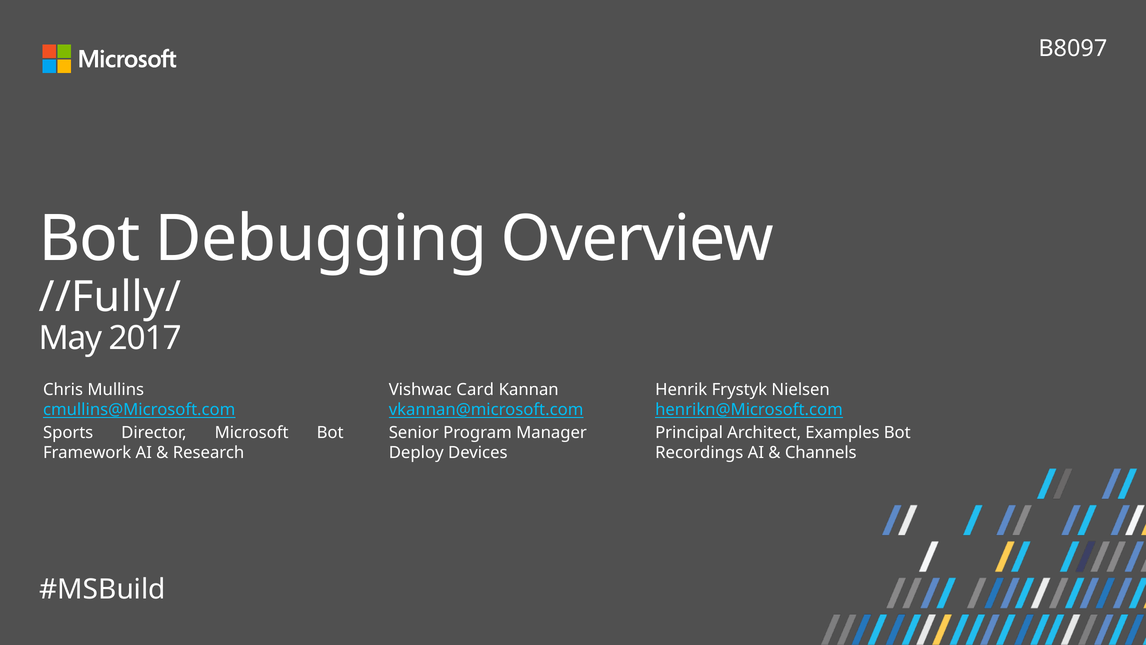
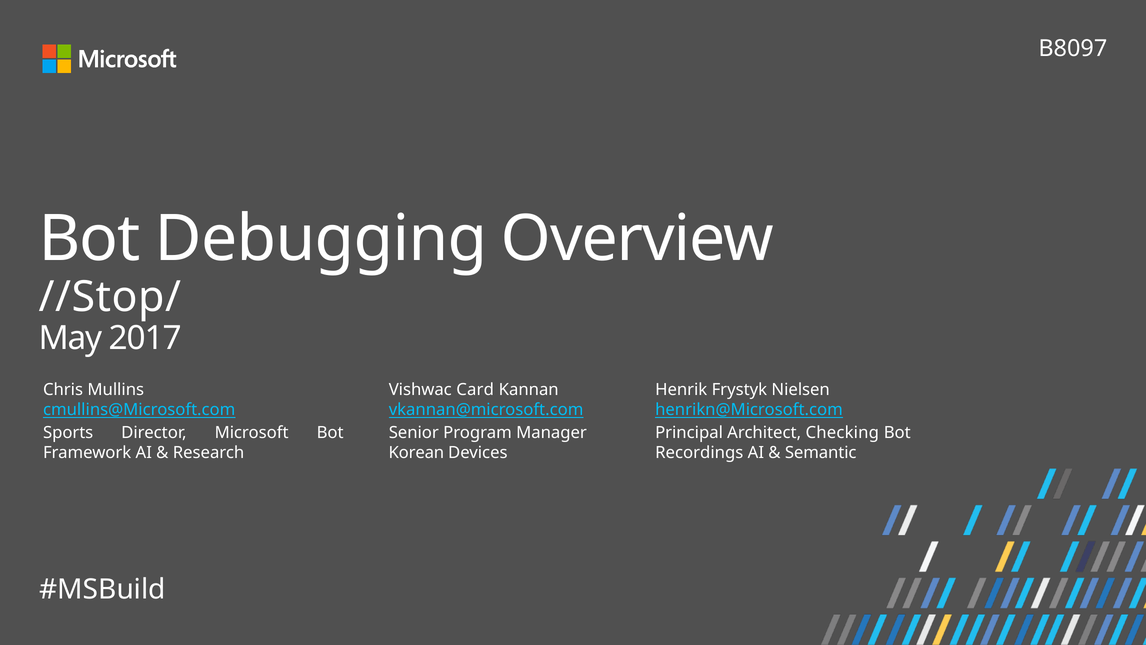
//Fully/: //Fully/ -> //Stop/ (110, 297)
Examples: Examples -> Checking (842, 432)
Deploy: Deploy -> Korean (416, 452)
Channels: Channels -> Semantic (821, 452)
